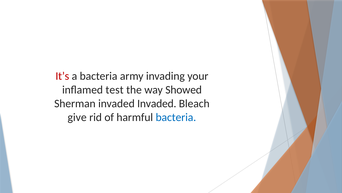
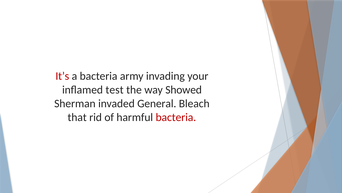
invaded Invaded: Invaded -> General (157, 103)
give: give -> that (77, 117)
bacteria colour: blue -> red (176, 117)
